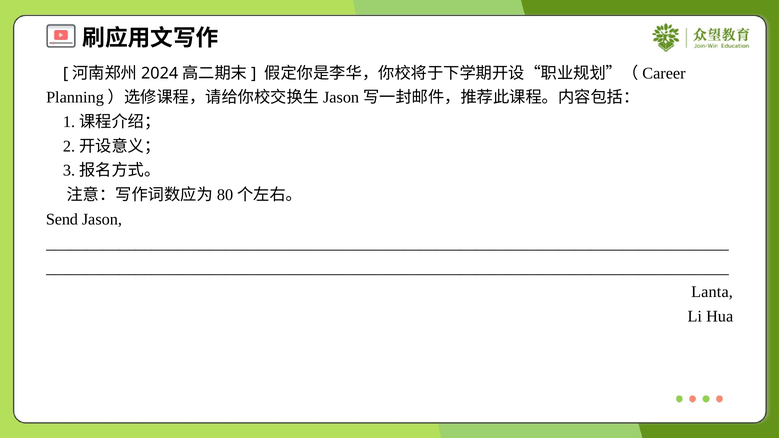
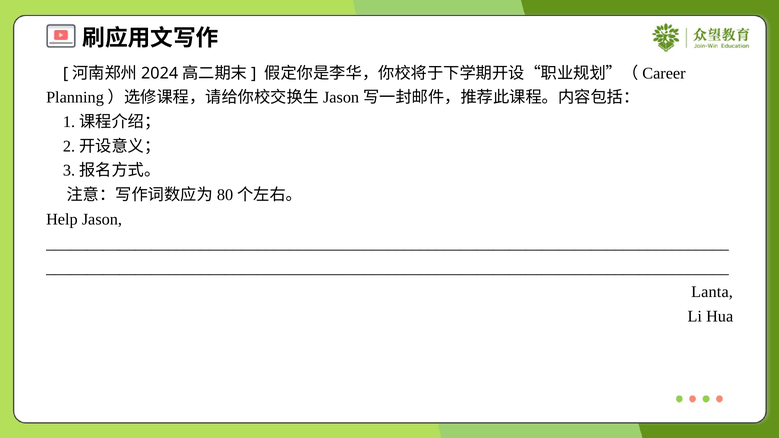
Send: Send -> Help (62, 219)
